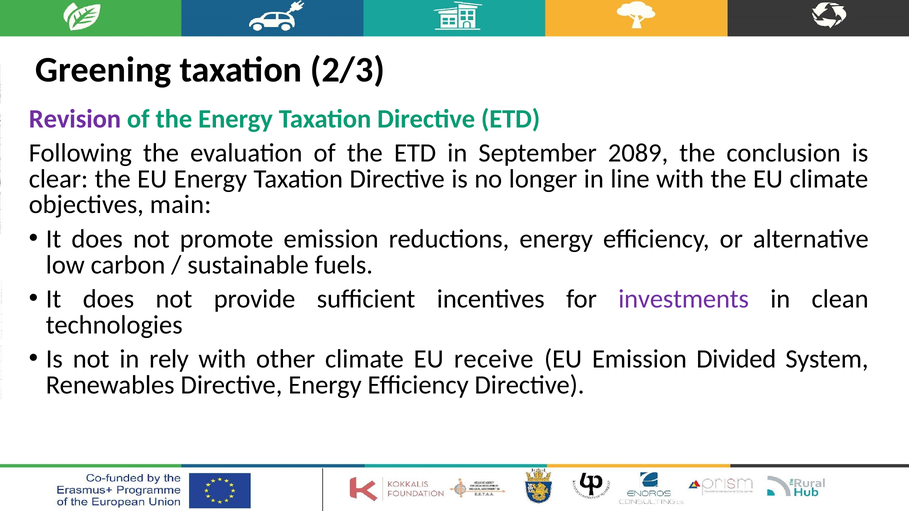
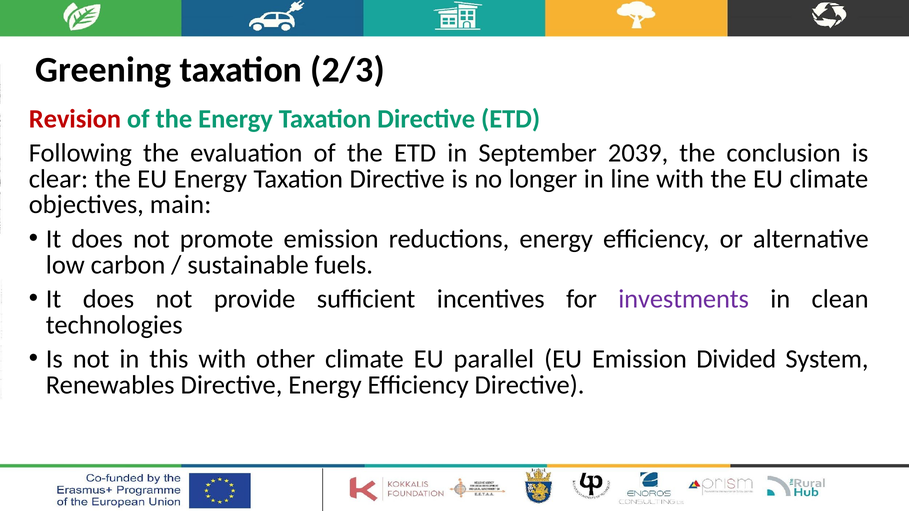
Revision colour: purple -> red (75, 119)
2089: 2089 -> 2039 (638, 153)
rely: rely -> this (169, 359)
receive: receive -> parallel (494, 359)
